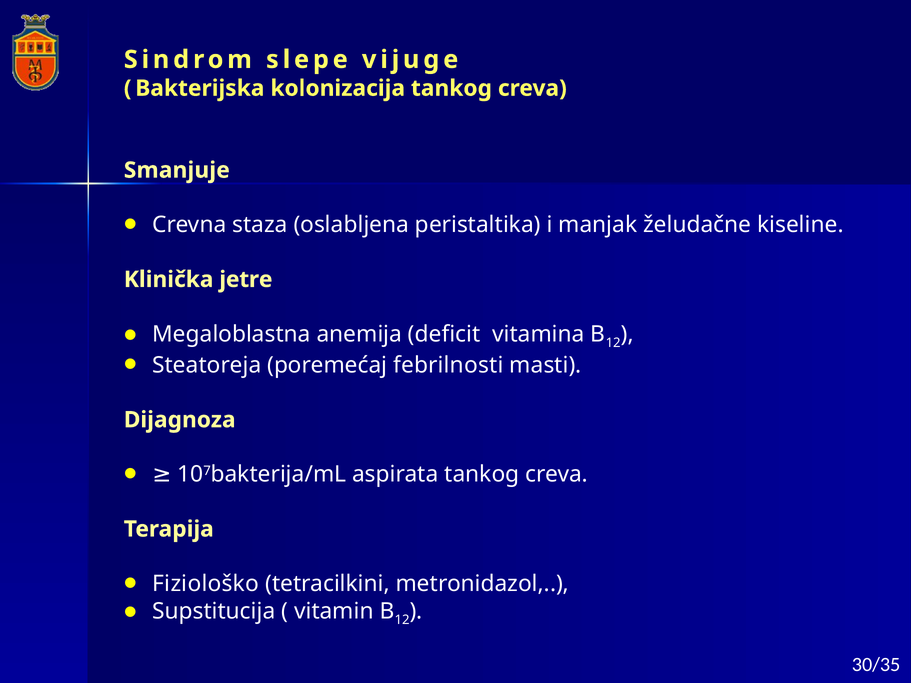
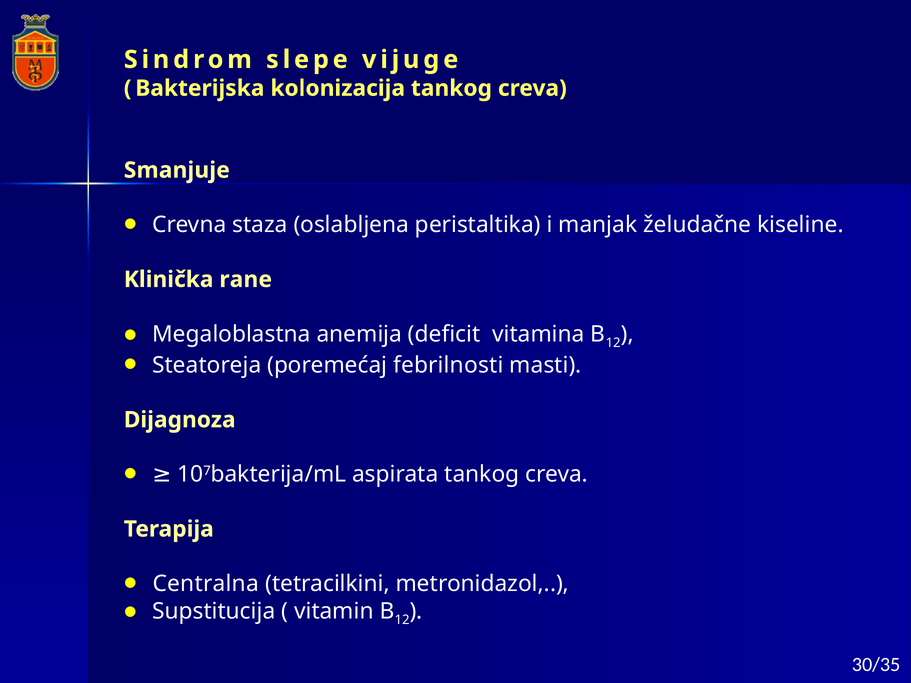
jetre: jetre -> rane (246, 280)
Fiziološko: Fiziološko -> Centralna (206, 584)
